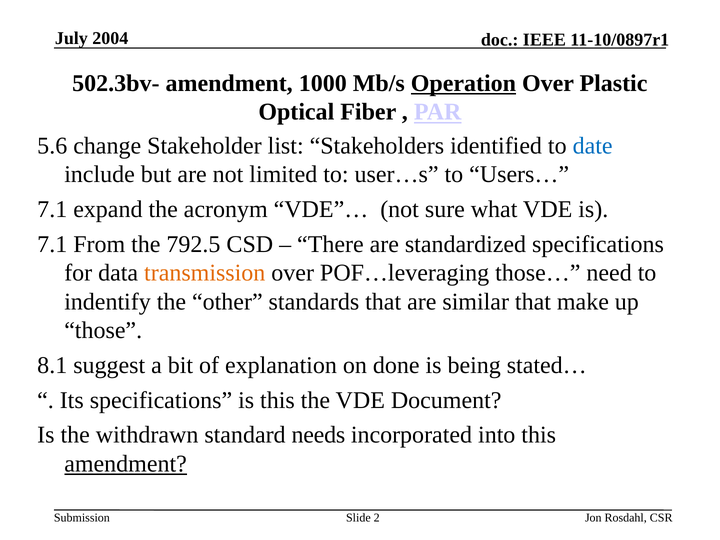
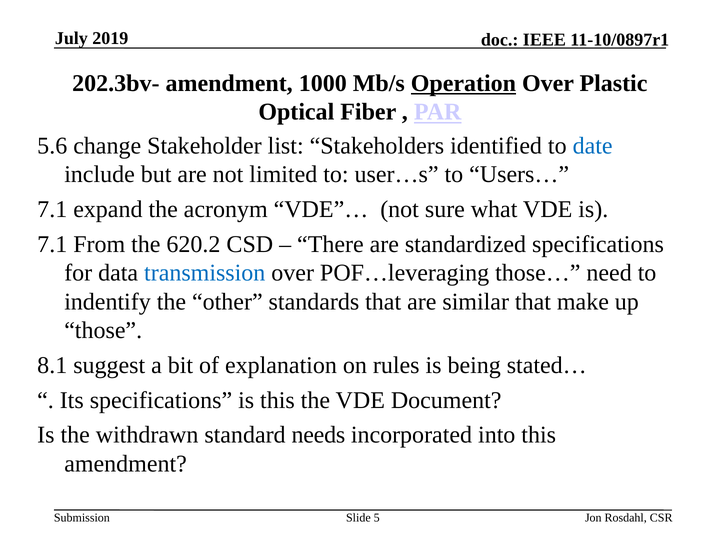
2004: 2004 -> 2019 (110, 38)
502.3bv-: 502.3bv- -> 202.3bv- (116, 83)
792.5: 792.5 -> 620.2 (193, 244)
transmission colour: orange -> blue (205, 273)
done: done -> rules (396, 365)
amendment underline: present -> none (126, 464)
2: 2 -> 5 (377, 518)
